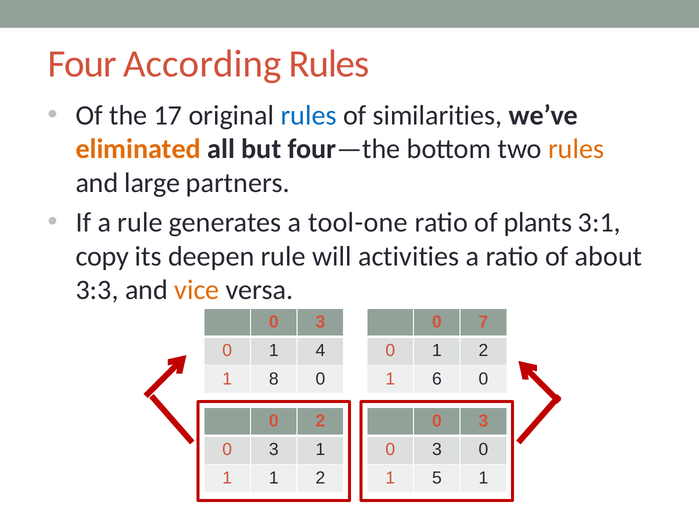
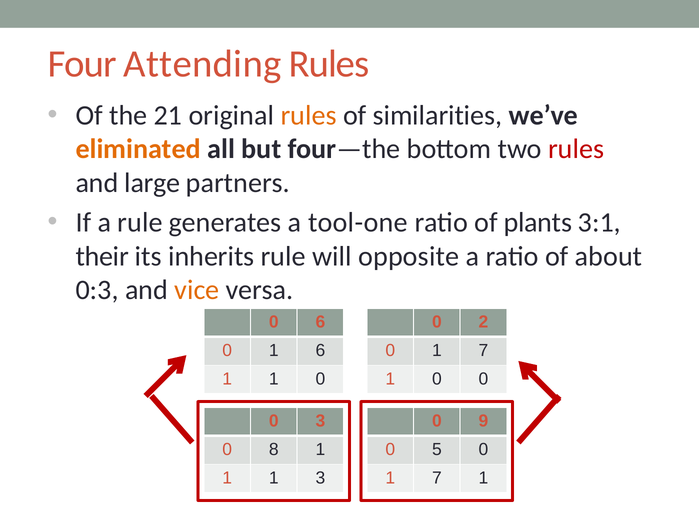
According: According -> Attending (202, 64)
17: 17 -> 21 (168, 115)
rules colour: blue -> orange (309, 115)
rules colour: orange -> red (576, 149)
copy: copy -> their (102, 256)
deepen: deepen -> inherits (211, 256)
activities: activities -> opposite (409, 256)
3:3: 3:3 -> 0:3 (97, 290)
3: 3 -> 6 (320, 322)
7: 7 -> 2 (483, 322)
1 4: 4 -> 6 (320, 351)
2: 2 -> 7 (483, 351)
8: 8 -> 1 (274, 379)
6: 6 -> 0 (437, 379)
0 2: 2 -> 3 (320, 421)
3: 3 -> 9 (483, 421)
3: 3 -> 8 (274, 450)
3: 3 -> 5 (437, 450)
1 1 2: 2 -> 3 (320, 478)
5: 5 -> 7 (437, 478)
